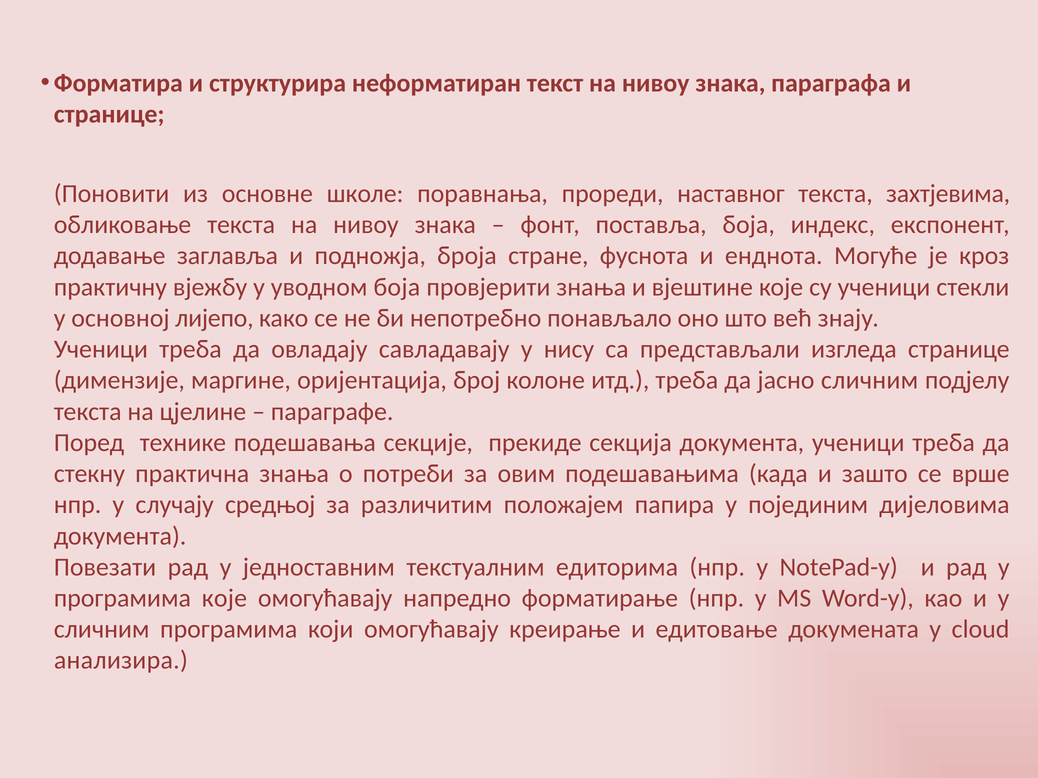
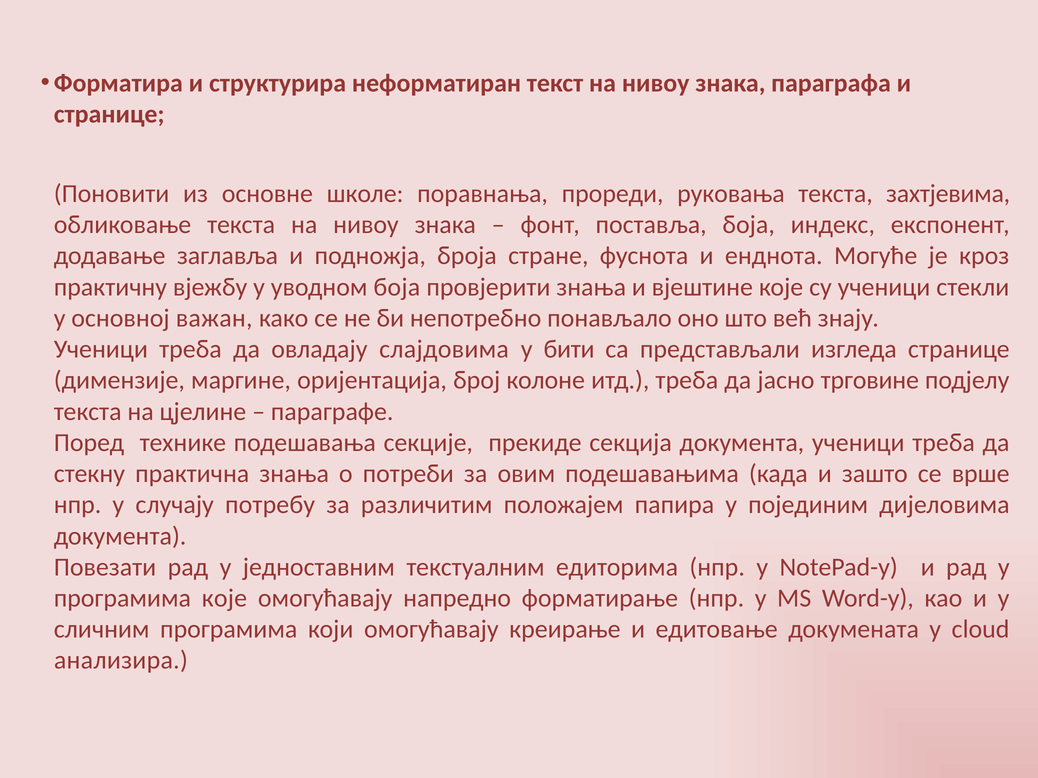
наставног: наставног -> руковања (731, 194)
лијепо: лијепо -> важан (214, 318)
савладавају: савладавају -> слајдовима (444, 349)
нису: нису -> бити (569, 349)
јасно сличним: сличним -> трговине (870, 381)
средњој: средњој -> потребу (270, 505)
